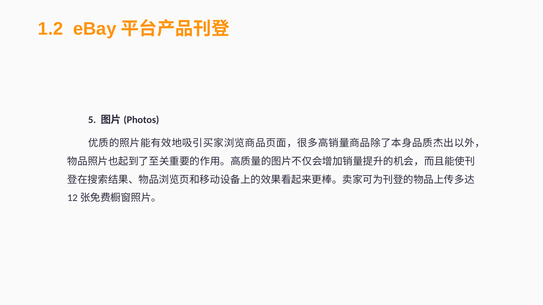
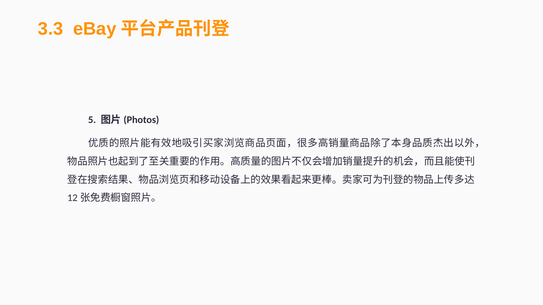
1.2: 1.2 -> 3.3 (51, 29)
